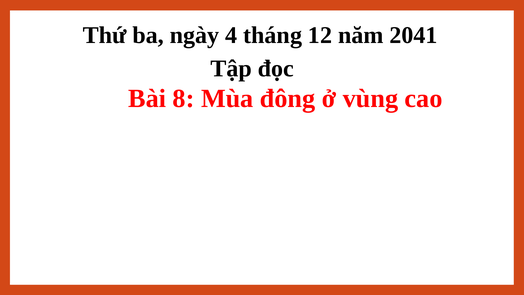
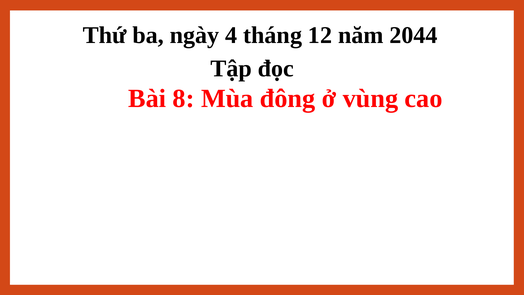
2041: 2041 -> 2044 (413, 35)
